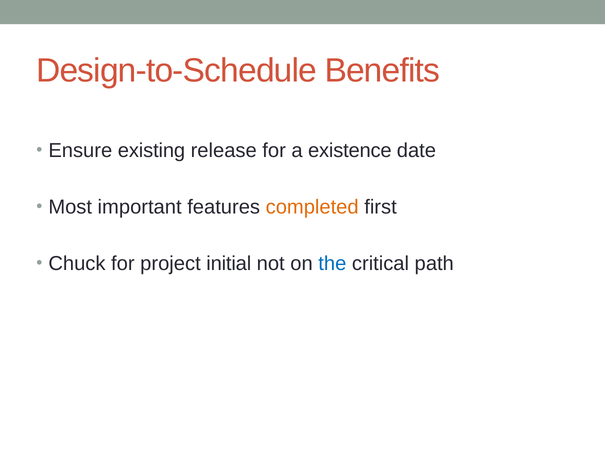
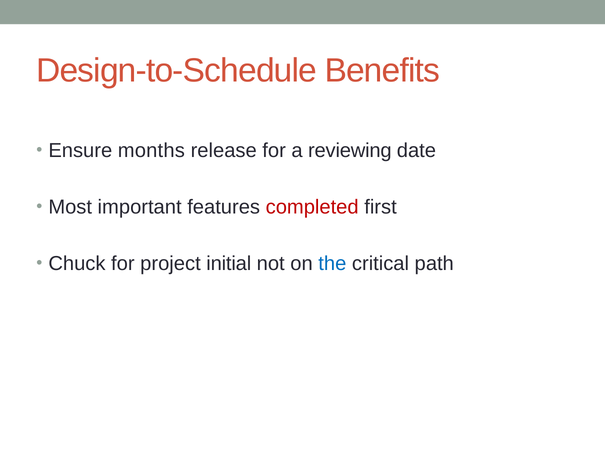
existing: existing -> months (151, 151)
existence: existence -> reviewing (350, 151)
completed colour: orange -> red (312, 207)
